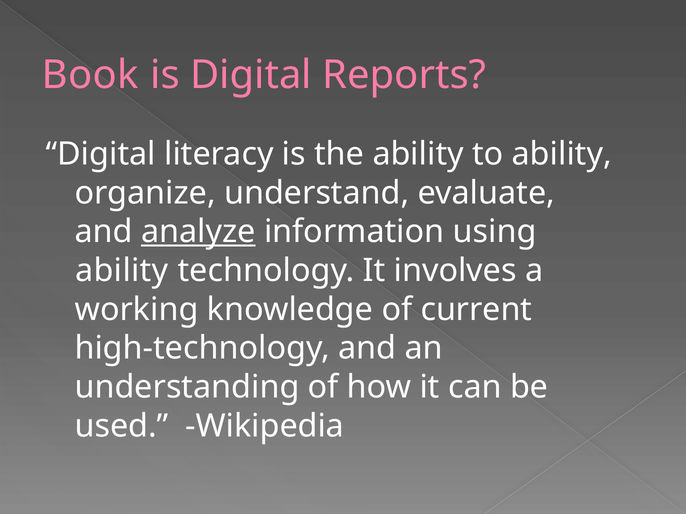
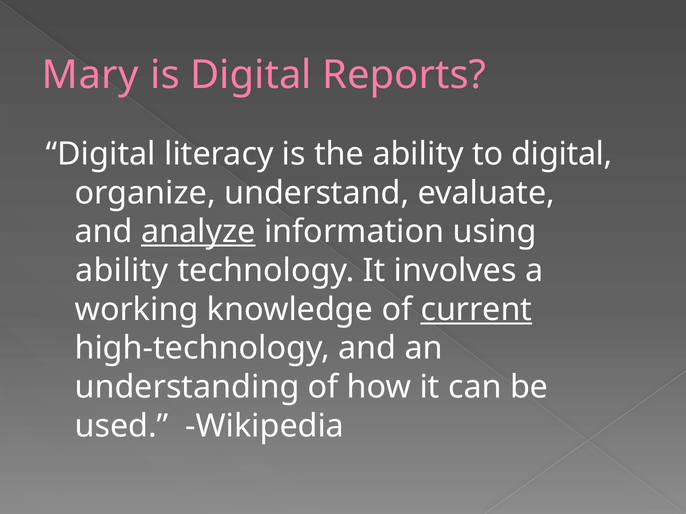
Book: Book -> Mary (90, 75)
to ability: ability -> digital (562, 154)
current underline: none -> present (476, 310)
